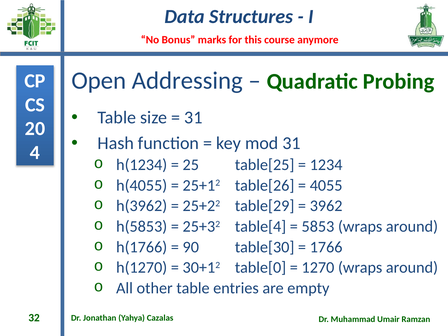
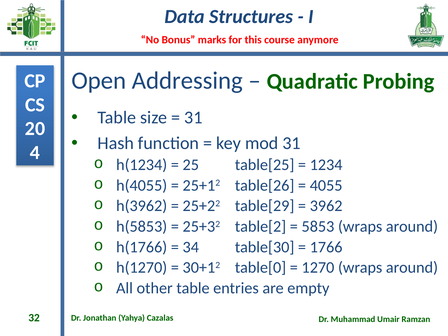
table[4: table[4 -> table[2 (261, 227)
90: 90 -> 34 (191, 247)
